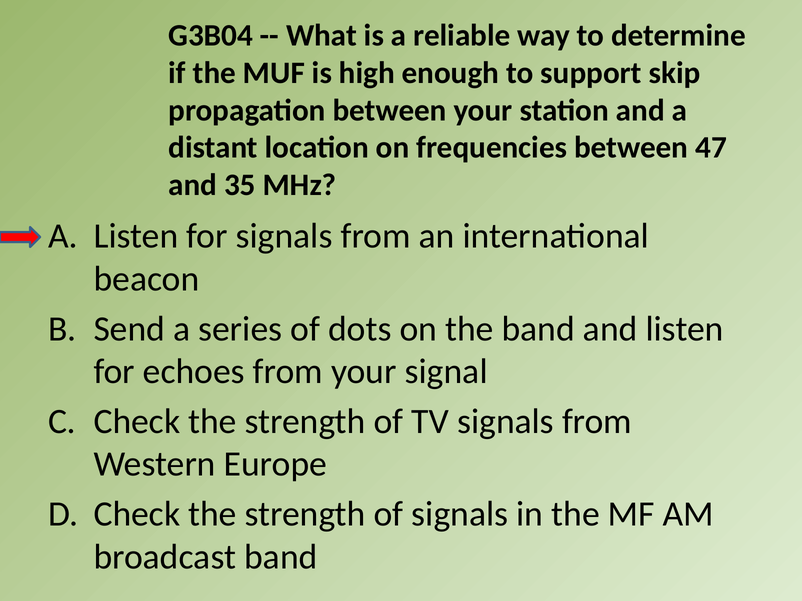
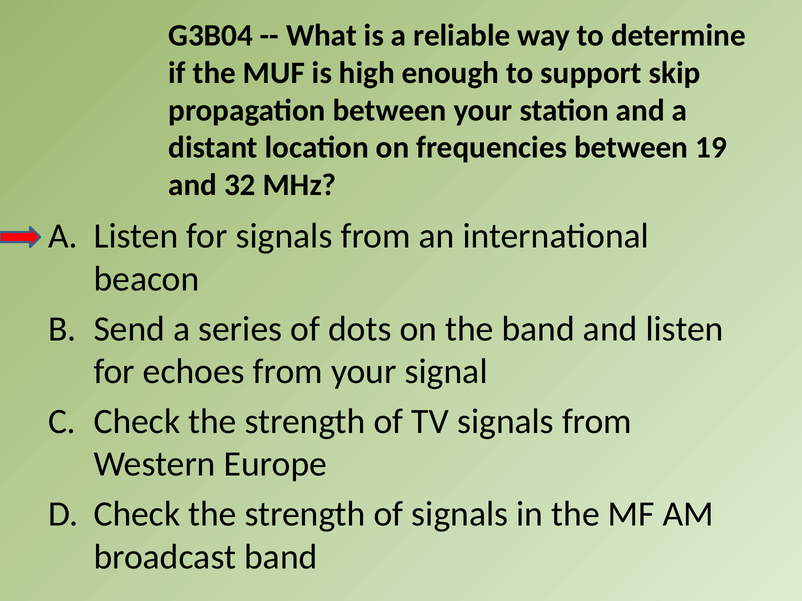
47: 47 -> 19 (711, 148)
35: 35 -> 32 (240, 185)
